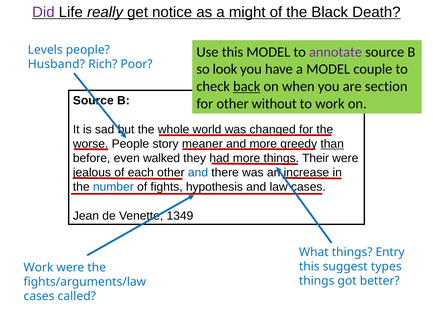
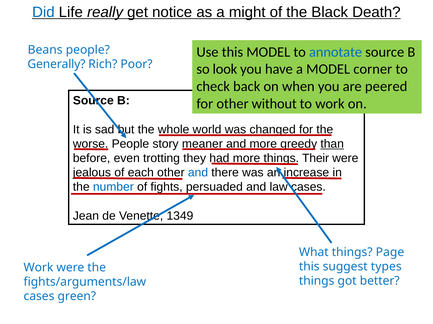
Did colour: purple -> blue (43, 12)
annotate colour: purple -> blue (336, 52)
Levels: Levels -> Beans (45, 50)
Husband: Husband -> Generally (56, 64)
couple: couple -> corner (373, 69)
back underline: present -> none (247, 87)
section: section -> peered (386, 87)
walked: walked -> trotting (162, 159)
hypothesis: hypothesis -> persuaded (214, 187)
Entry: Entry -> Page (390, 253)
called: called -> green (77, 297)
